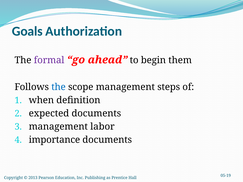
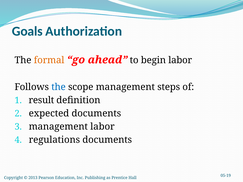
formal colour: purple -> orange (49, 60)
begin them: them -> labor (180, 60)
when: when -> result (41, 100)
importance: importance -> regulations (54, 140)
